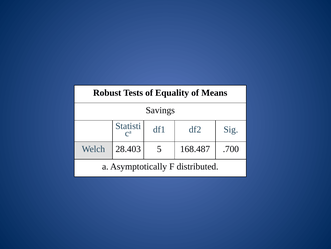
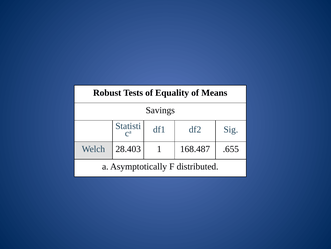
5: 5 -> 1 (159, 149)
.700: .700 -> .655 (231, 149)
